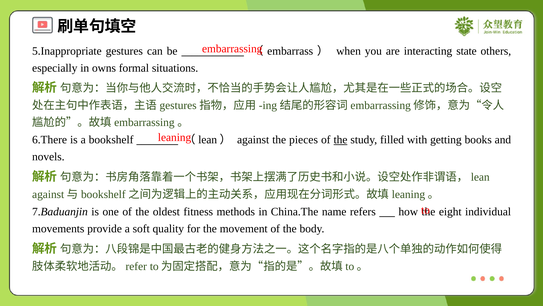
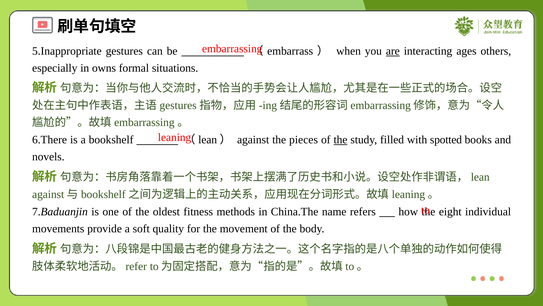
are underline: none -> present (393, 51)
state: state -> ages (466, 51)
getting: getting -> spotted (446, 140)
